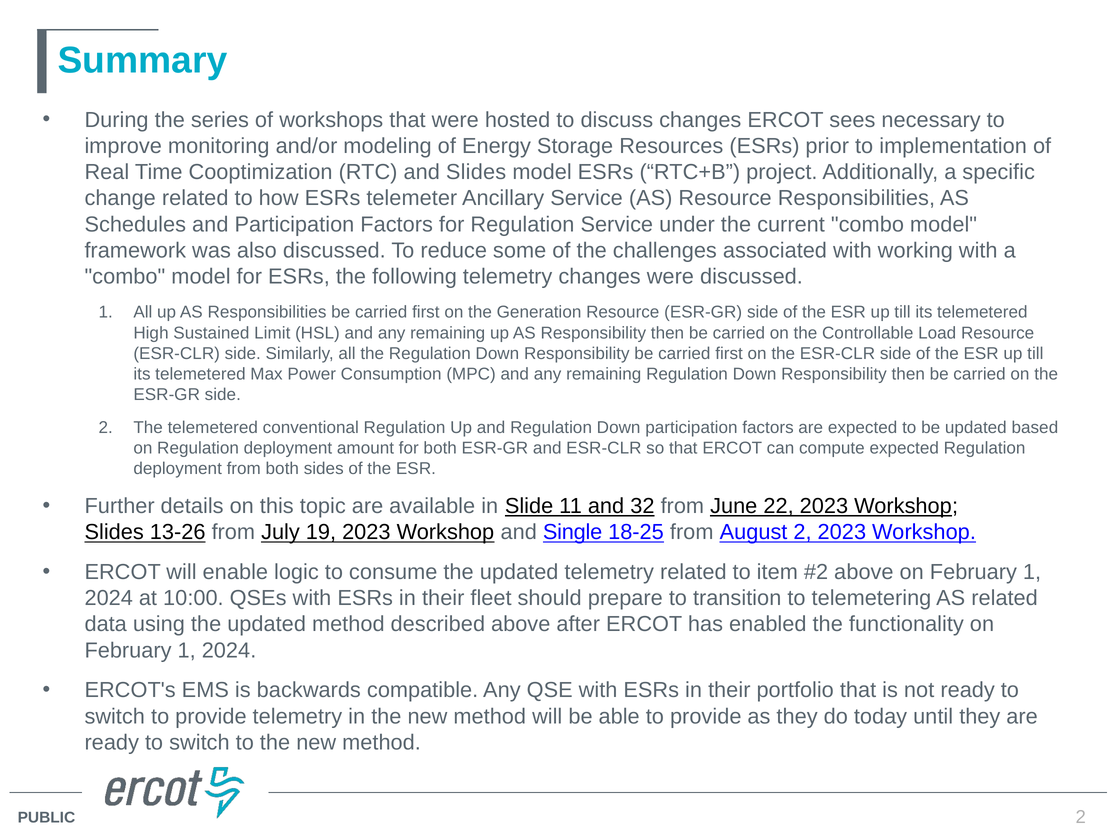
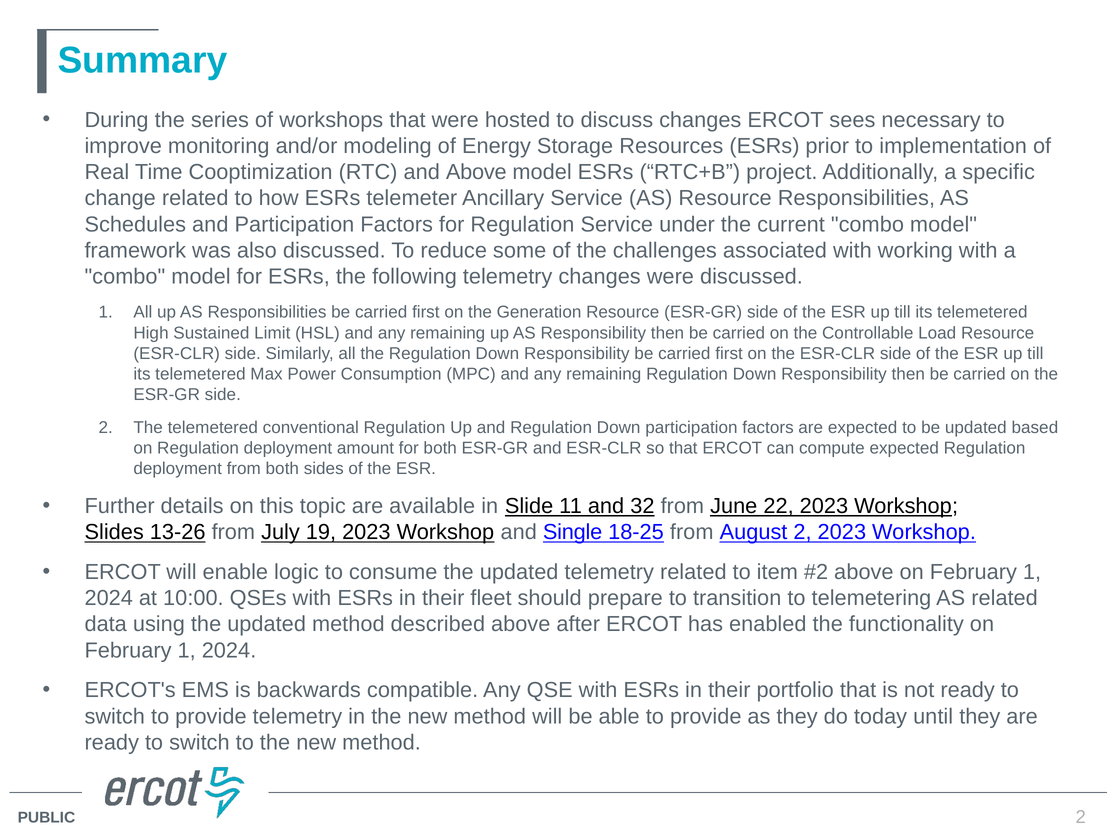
and Slides: Slides -> Above (476, 172)
